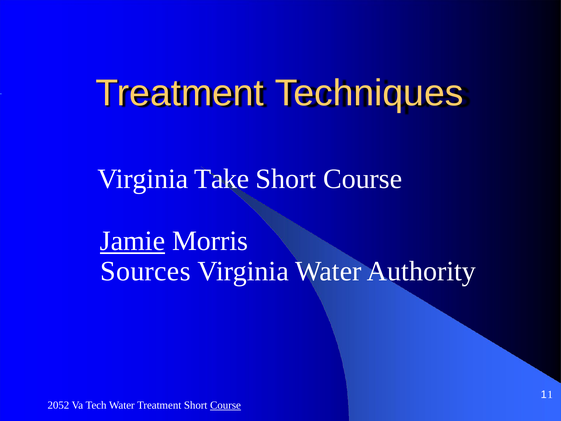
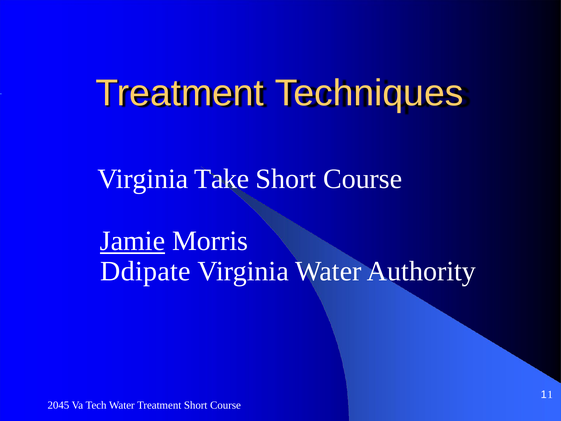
Sources: Sources -> Ddipate (145, 271)
2052: 2052 -> 2045 (58, 405)
Course underline: present -> none (226, 405)
